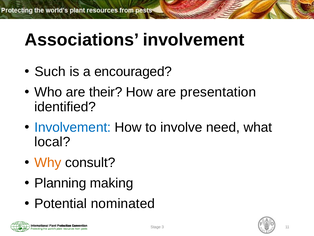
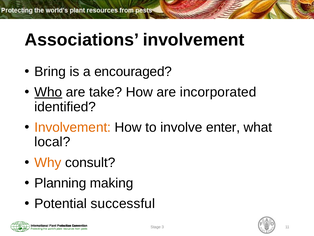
Such: Such -> Bring (50, 71)
Who underline: none -> present (48, 92)
their: their -> take (106, 92)
presentation: presentation -> incorporated (218, 92)
Involvement colour: blue -> orange (73, 127)
need: need -> enter (223, 127)
nominated: nominated -> successful (123, 203)
